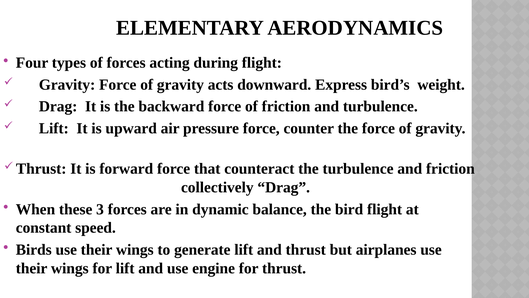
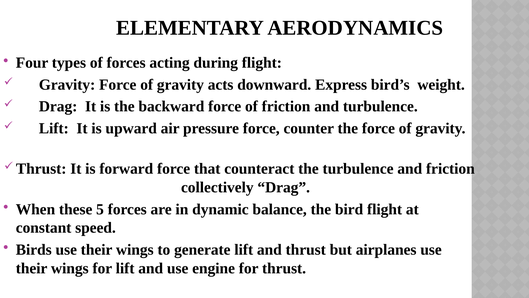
3: 3 -> 5 (100, 209)
